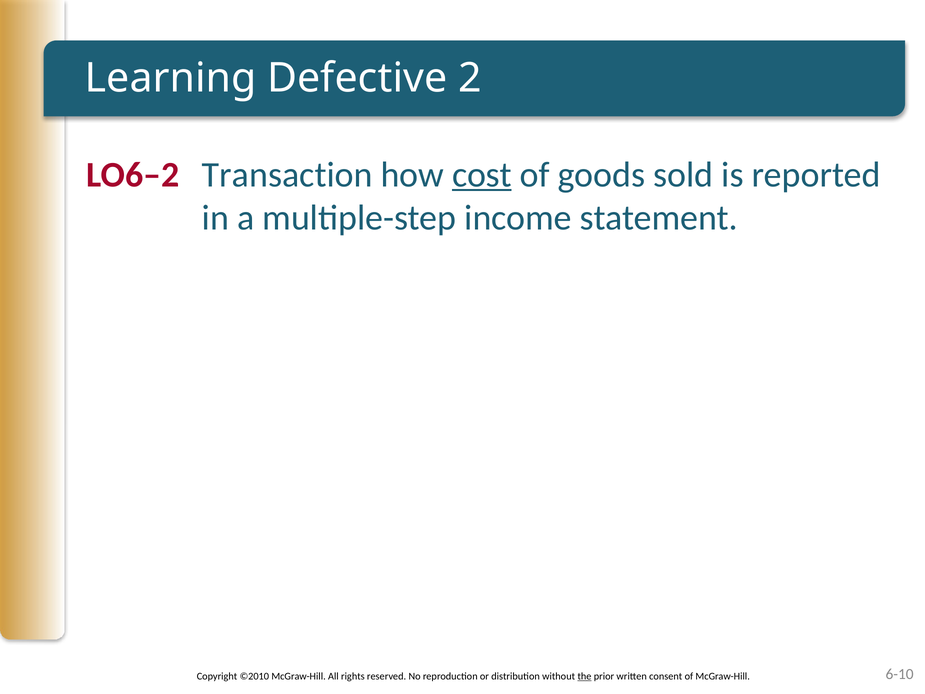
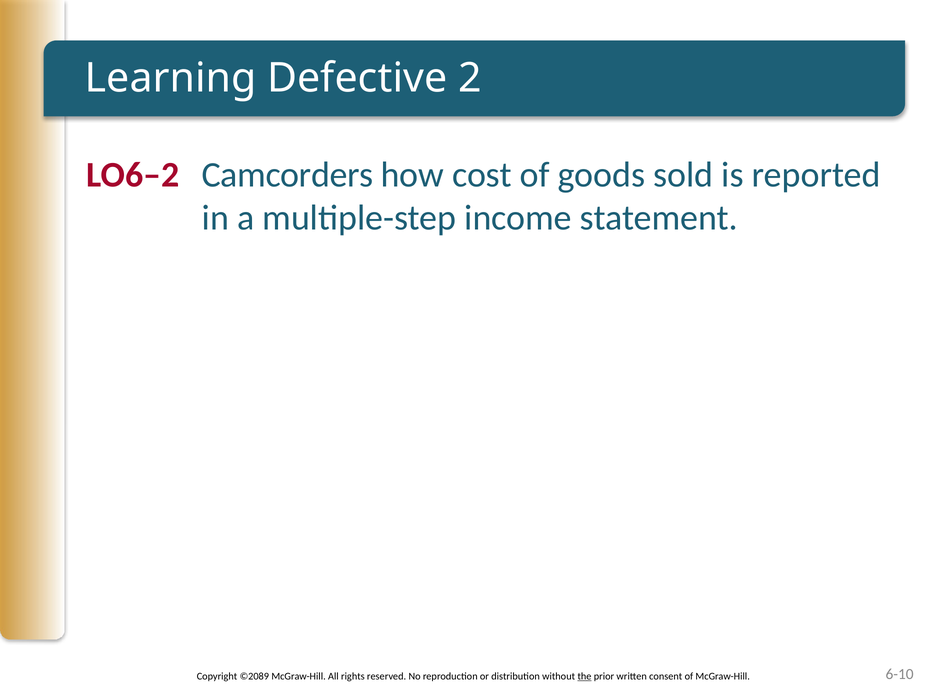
Transaction: Transaction -> Camcorders (287, 175)
cost underline: present -> none (482, 175)
©2010: ©2010 -> ©2089 (254, 676)
